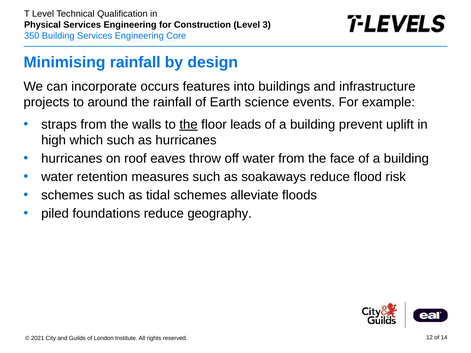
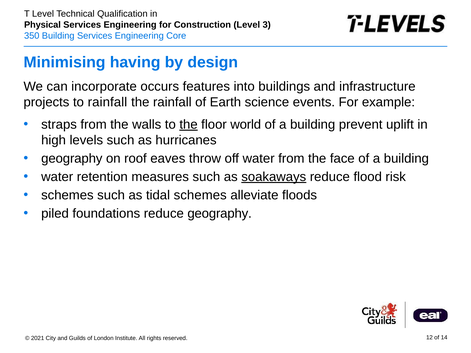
Minimising rainfall: rainfall -> having (135, 62)
to around: around -> rainfall (107, 102)
leads: leads -> world (246, 125)
which: which -> levels (86, 140)
hurricanes: hurricanes -> geography (72, 159)
soakaways underline: none -> present (274, 177)
